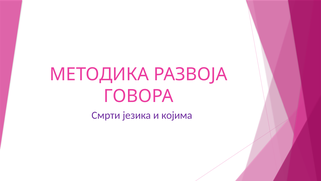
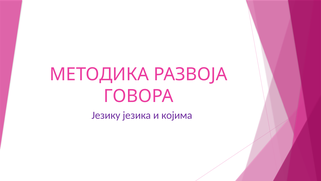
Смрти: Смрти -> Језику (106, 115)
